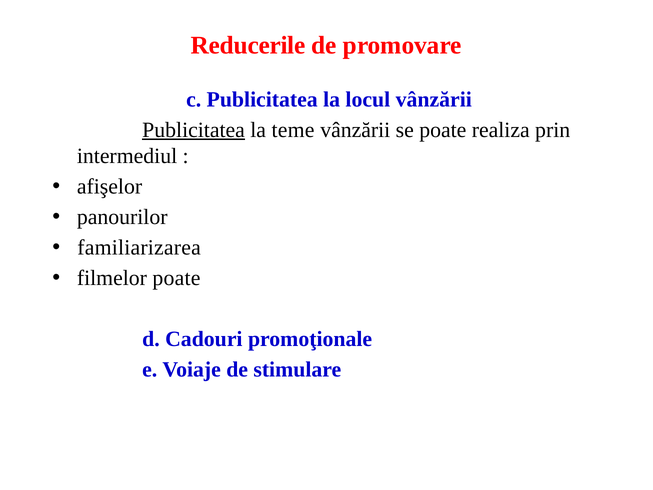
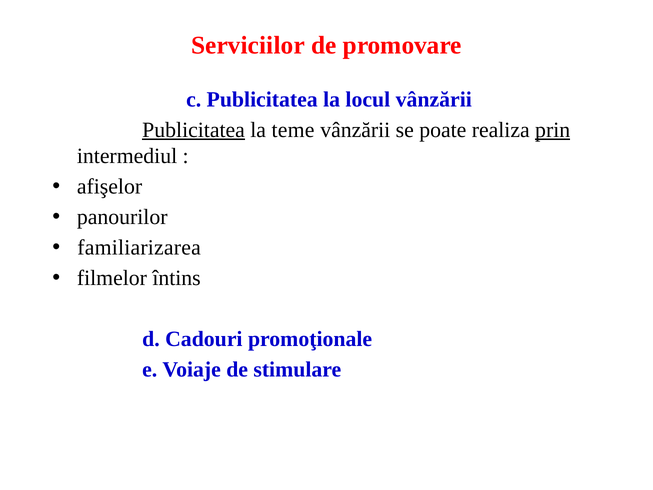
Reducerile: Reducerile -> Serviciilor (248, 45)
prin underline: none -> present (553, 130)
filmelor poate: poate -> întins (177, 278)
